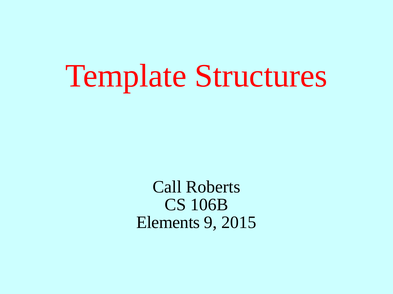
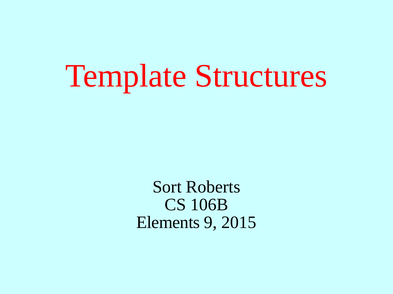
Call: Call -> Sort (167, 187)
